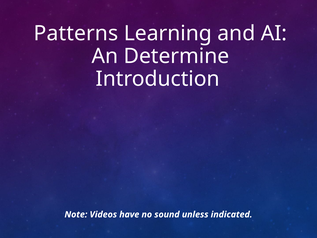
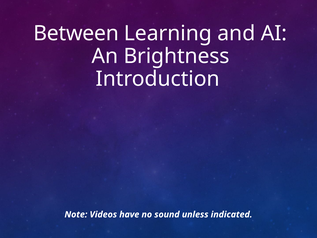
Patterns: Patterns -> Between (76, 33)
Determine: Determine -> Brightness (177, 56)
